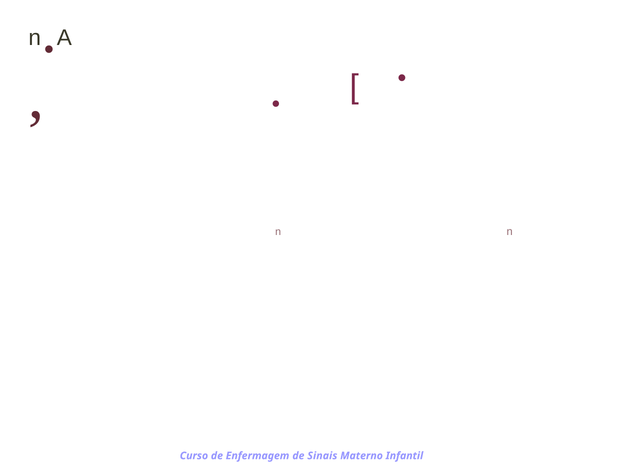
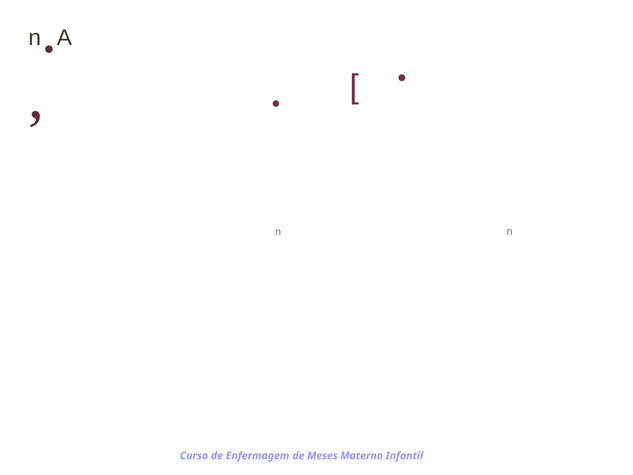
Sinais: Sinais -> Meses (322, 456)
